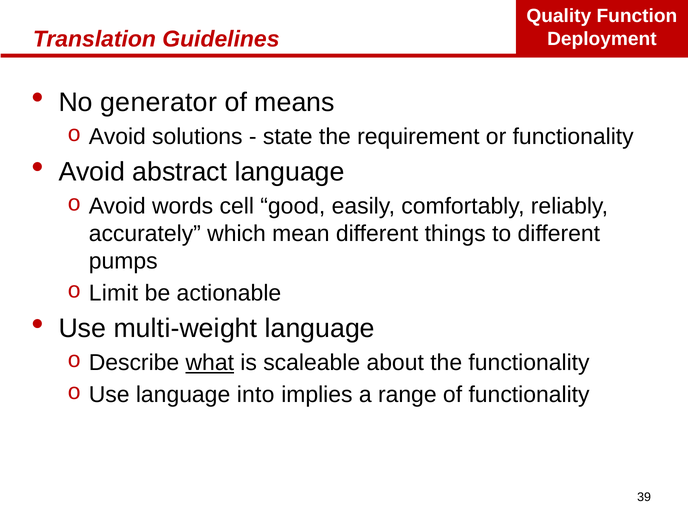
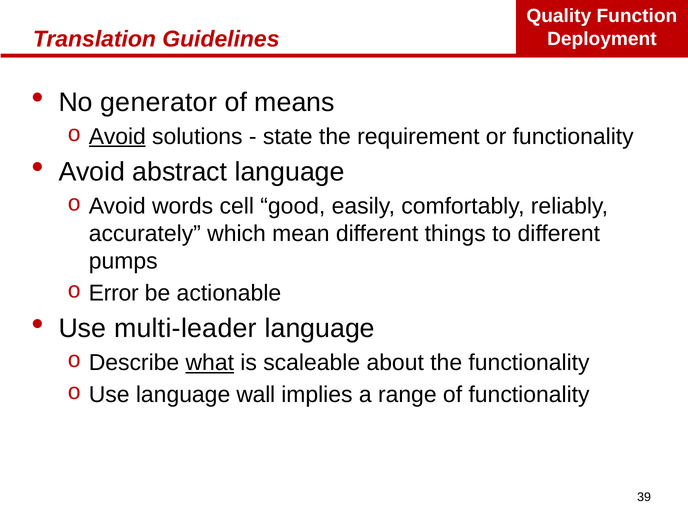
Avoid underline: none -> present (117, 137)
Limit: Limit -> Error (114, 293)
multi-weight: multi-weight -> multi-leader (185, 329)
into: into -> wall (256, 395)
